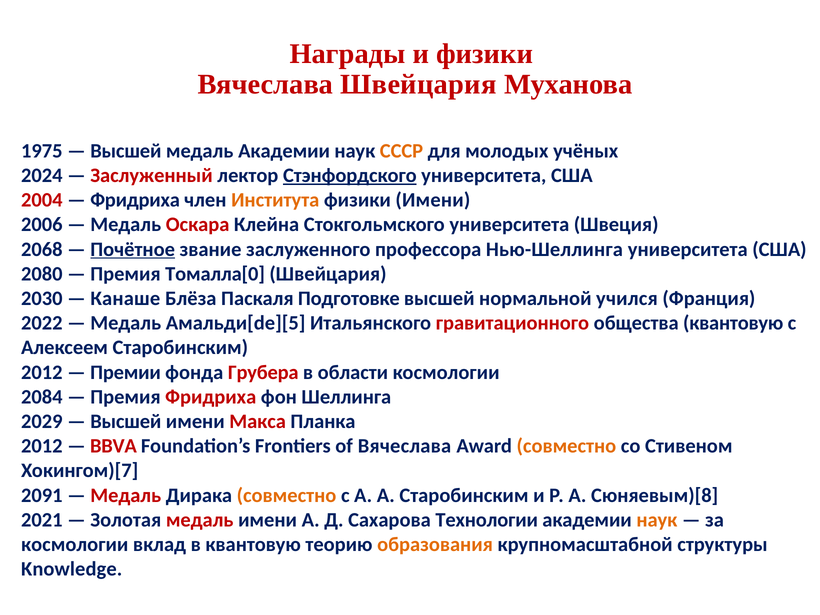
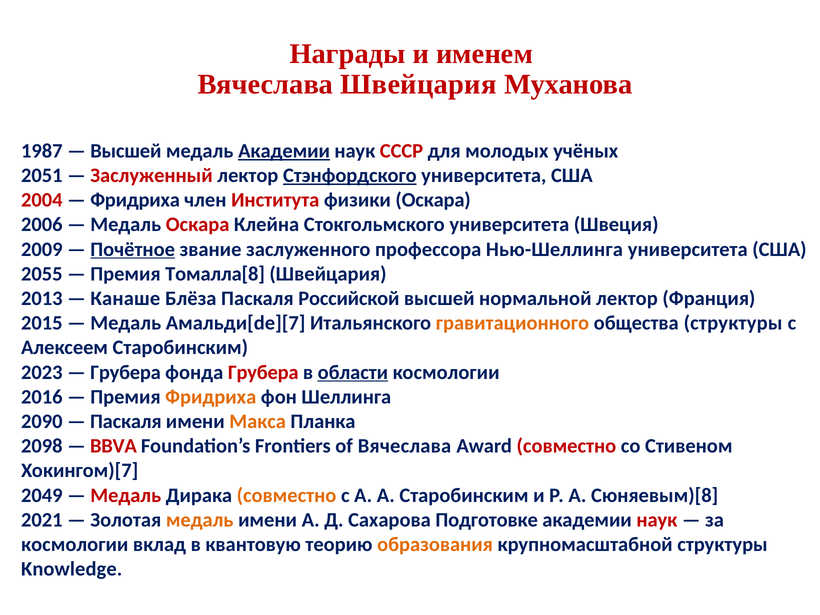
и физики: физики -> именем (485, 54)
1975: 1975 -> 1987 (42, 151)
Академии underline: none -> present (284, 151)
СССР colour: orange -> red (401, 151)
2024: 2024 -> 2051 (42, 175)
Института colour: orange -> red (275, 200)
физики Имени: Имени -> Оскара (433, 200)
2068: 2068 -> 2009 (42, 249)
2080: 2080 -> 2055 (42, 274)
Томалла[0: Томалла[0 -> Томалла[8 (215, 274)
2030: 2030 -> 2013 (42, 298)
Подготовке: Подготовке -> Российской (349, 298)
нормальной учился: учился -> лектор (627, 298)
2022: 2022 -> 2015 (42, 323)
Амальди[de][5: Амальди[de][5 -> Амальди[de][7 (236, 323)
гравитационного colour: red -> orange (512, 323)
общества квантовую: квантовую -> структуры (733, 323)
2012: 2012 -> 2023 (42, 372)
Премии: Премии -> Грубера (126, 372)
области underline: none -> present (353, 372)
2084: 2084 -> 2016 (42, 397)
Фридриха colour: red -> orange (211, 397)
2029: 2029 -> 2090 (42, 421)
Высшей: Высшей -> Паскаля (126, 421)
Макса colour: red -> orange (258, 421)
2012: 2012 -> 2098 (42, 446)
совместно colour: orange -> red (566, 446)
2091: 2091 -> 2049 (42, 495)
медаль colour: red -> orange (200, 520)
Технологии: Технологии -> Подготовке (487, 520)
наук colour: orange -> red (657, 520)
